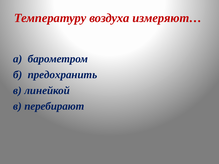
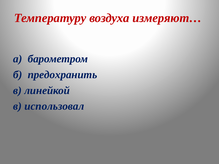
перебирают: перебирают -> использовал (54, 106)
